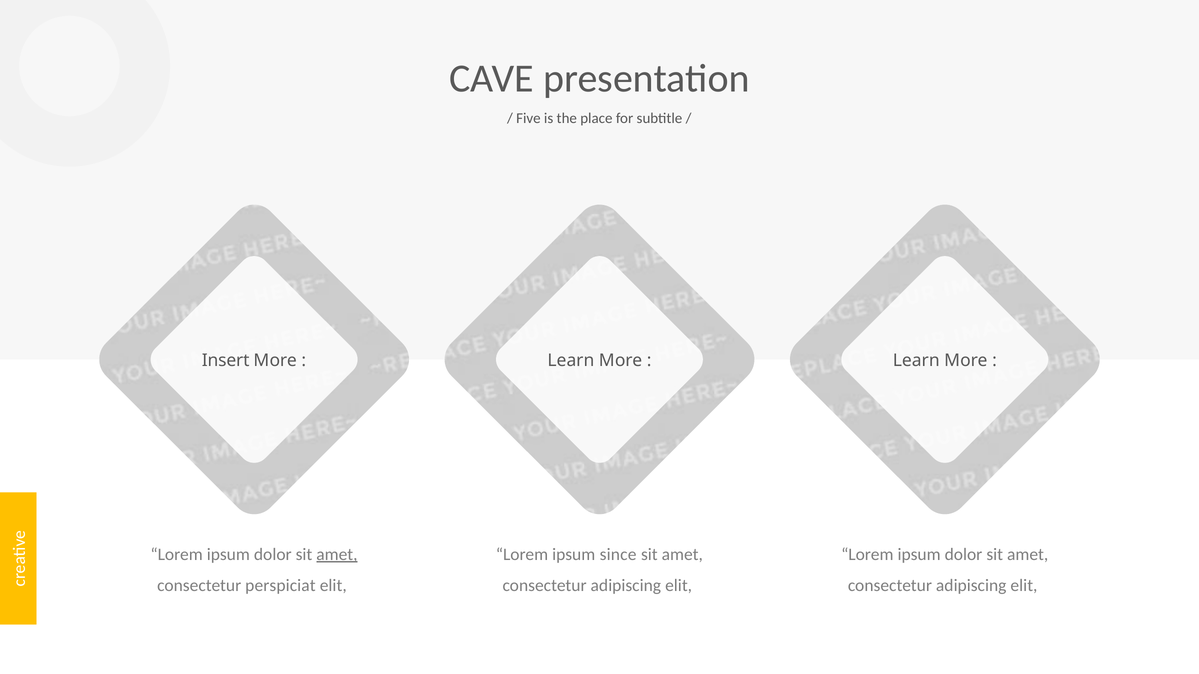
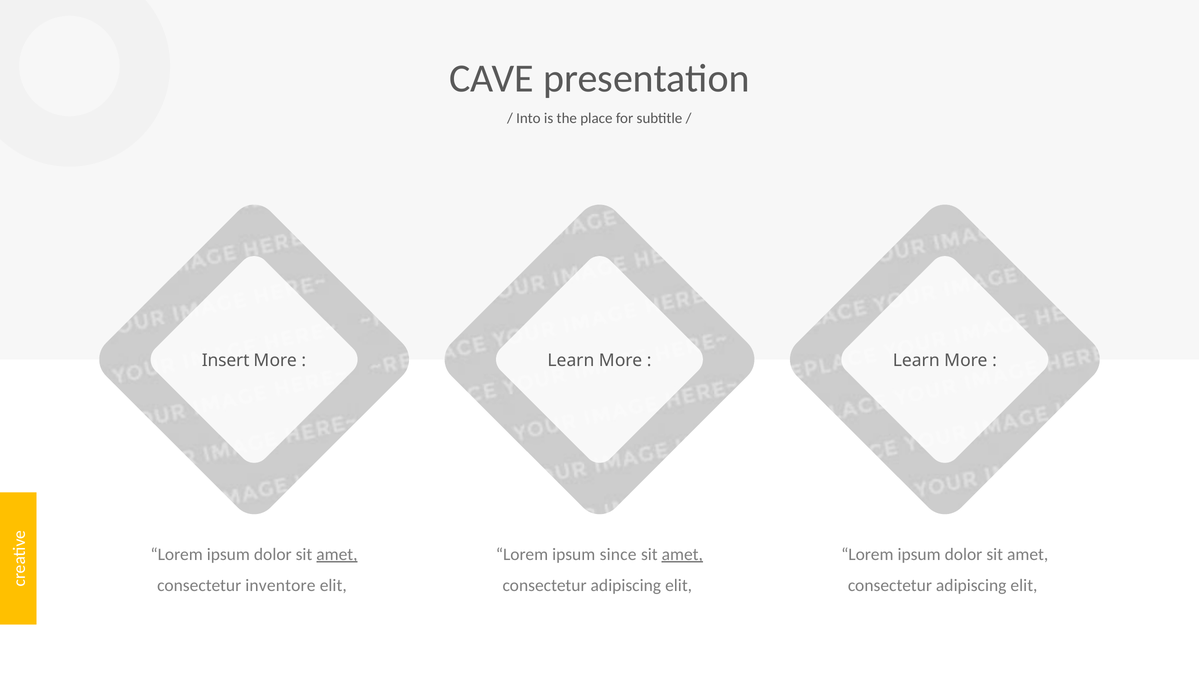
Five: Five -> Into (528, 118)
amet underline: none -> present (682, 555)
perspiciat: perspiciat -> inventore (280, 586)
